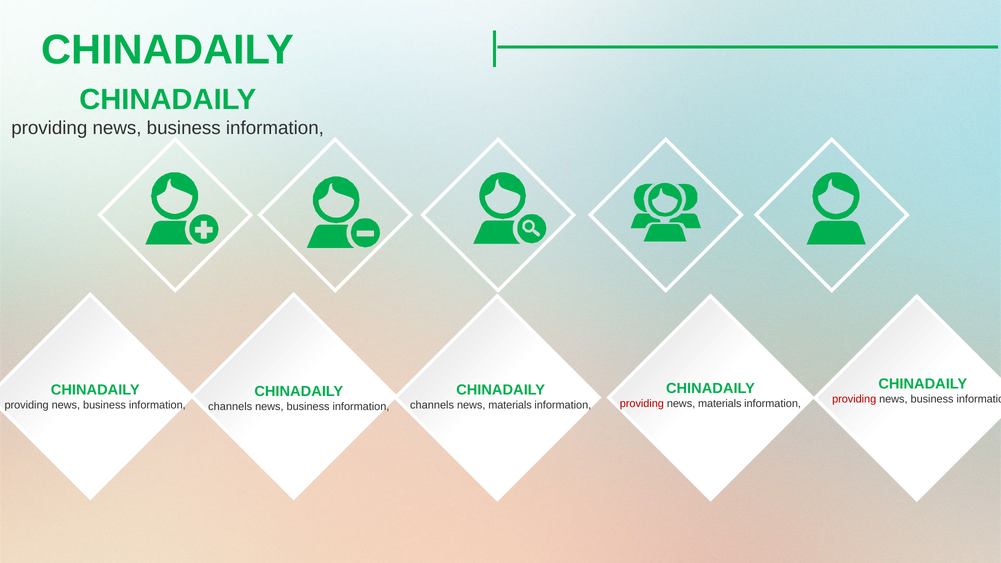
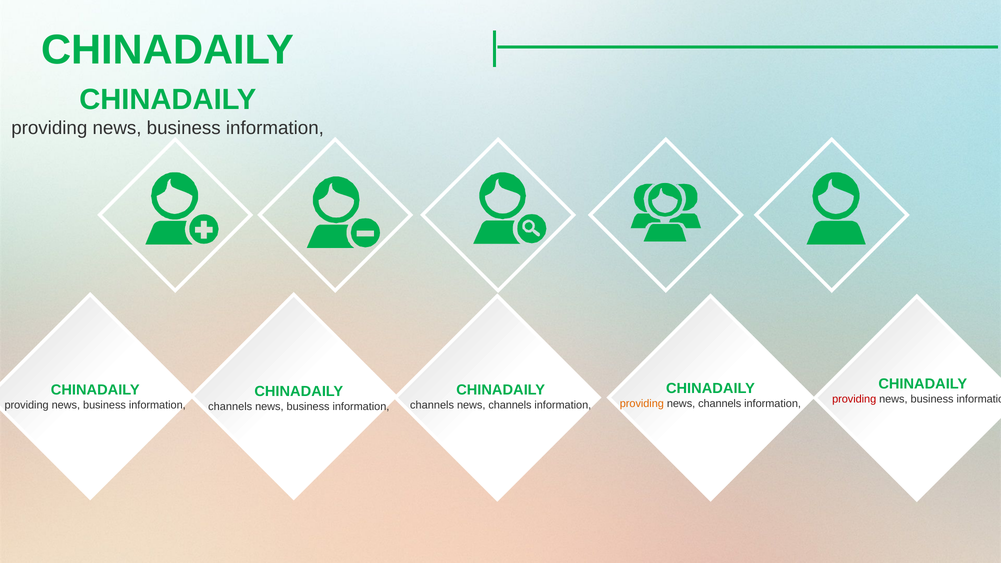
providing colour: red -> orange (642, 404)
materials: materials -> channels (720, 404)
materials: materials -> channels (510, 405)
